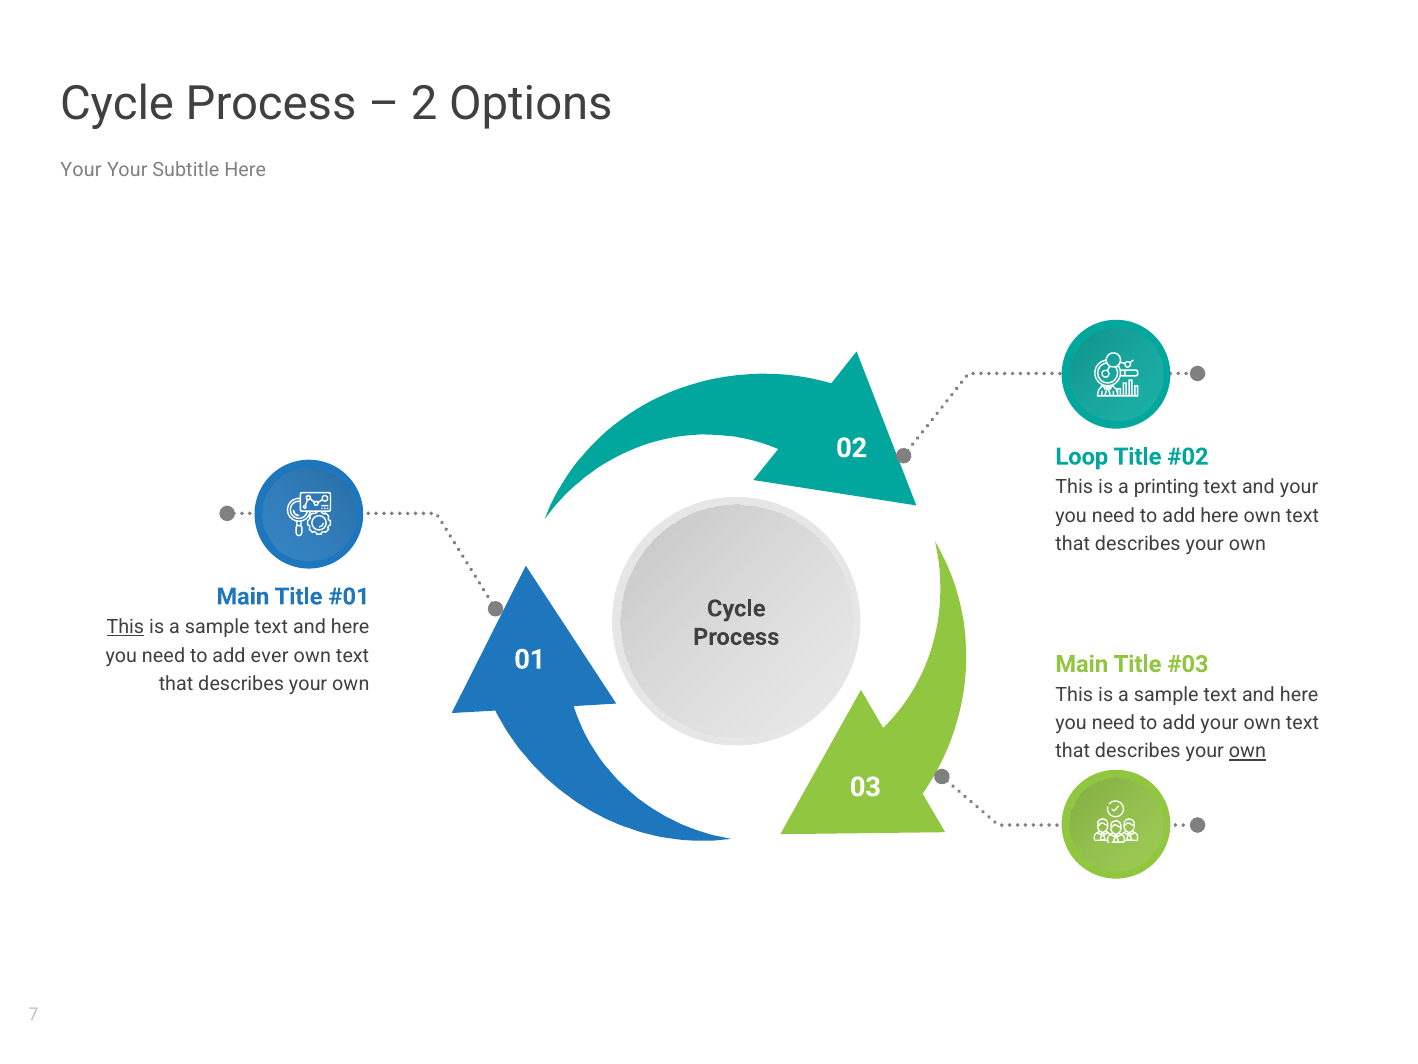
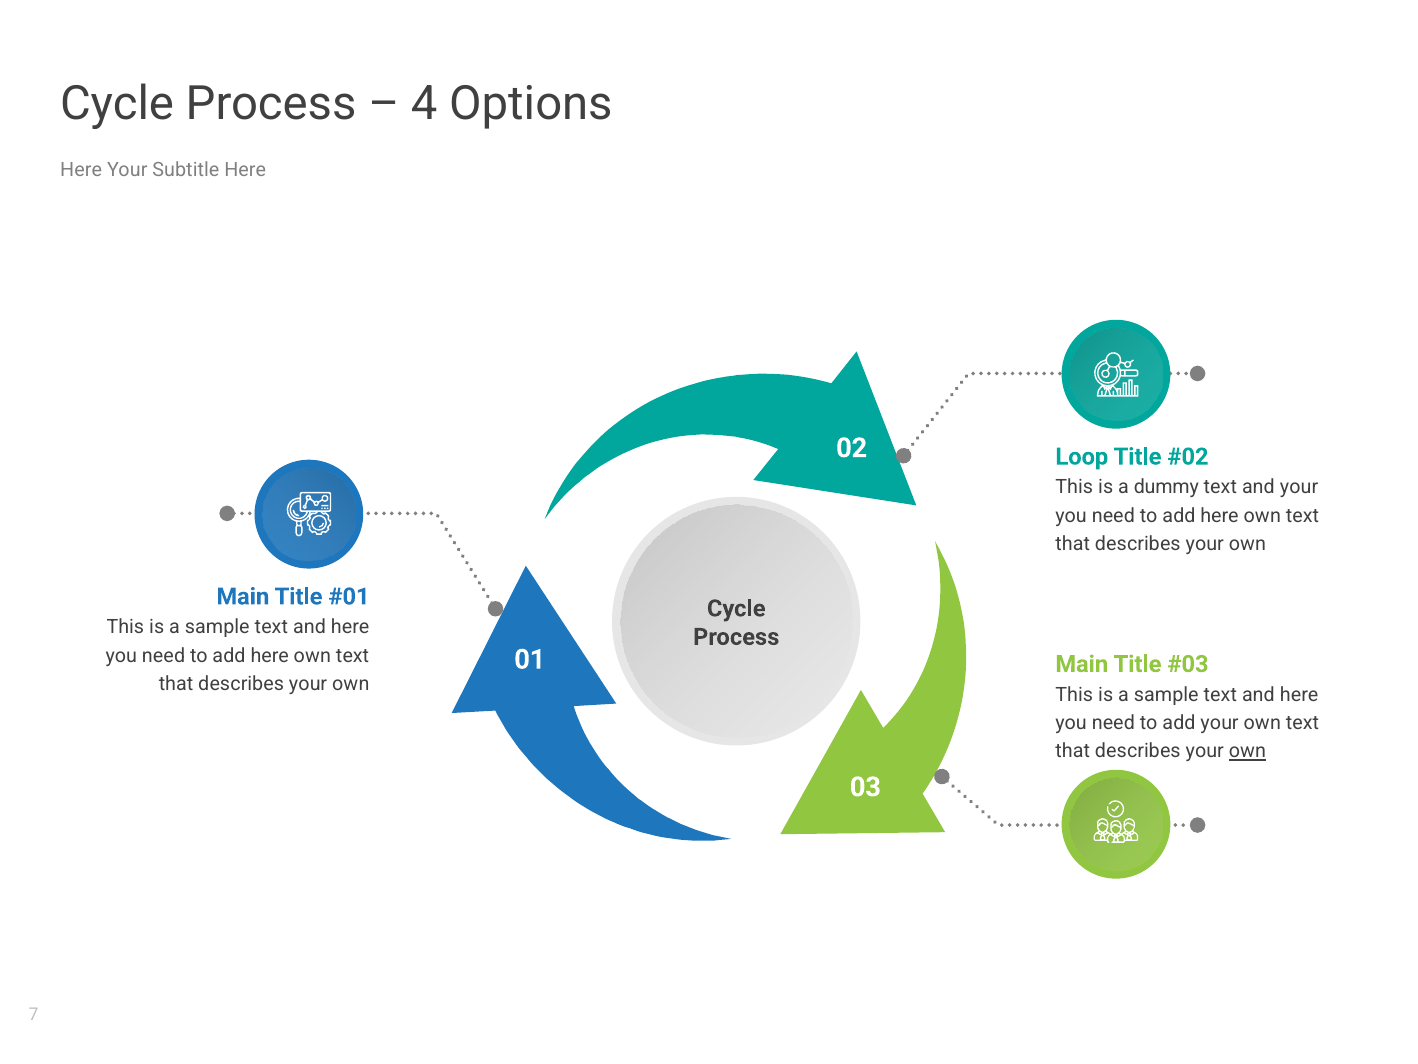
2: 2 -> 4 (424, 104)
Your: Your -> Here (81, 170)
printing: printing -> dummy (1166, 487)
This underline: present -> none (125, 627)
ever: ever -> here (270, 655)
